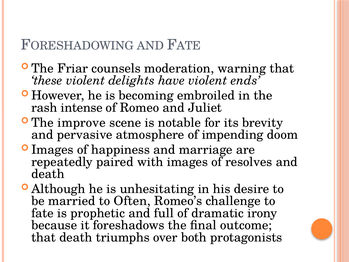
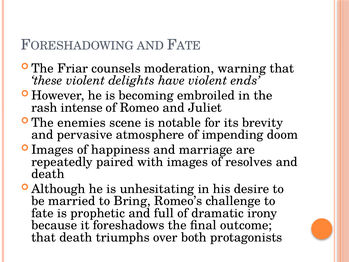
improve: improve -> enemies (82, 122)
Often: Often -> Bring (132, 201)
